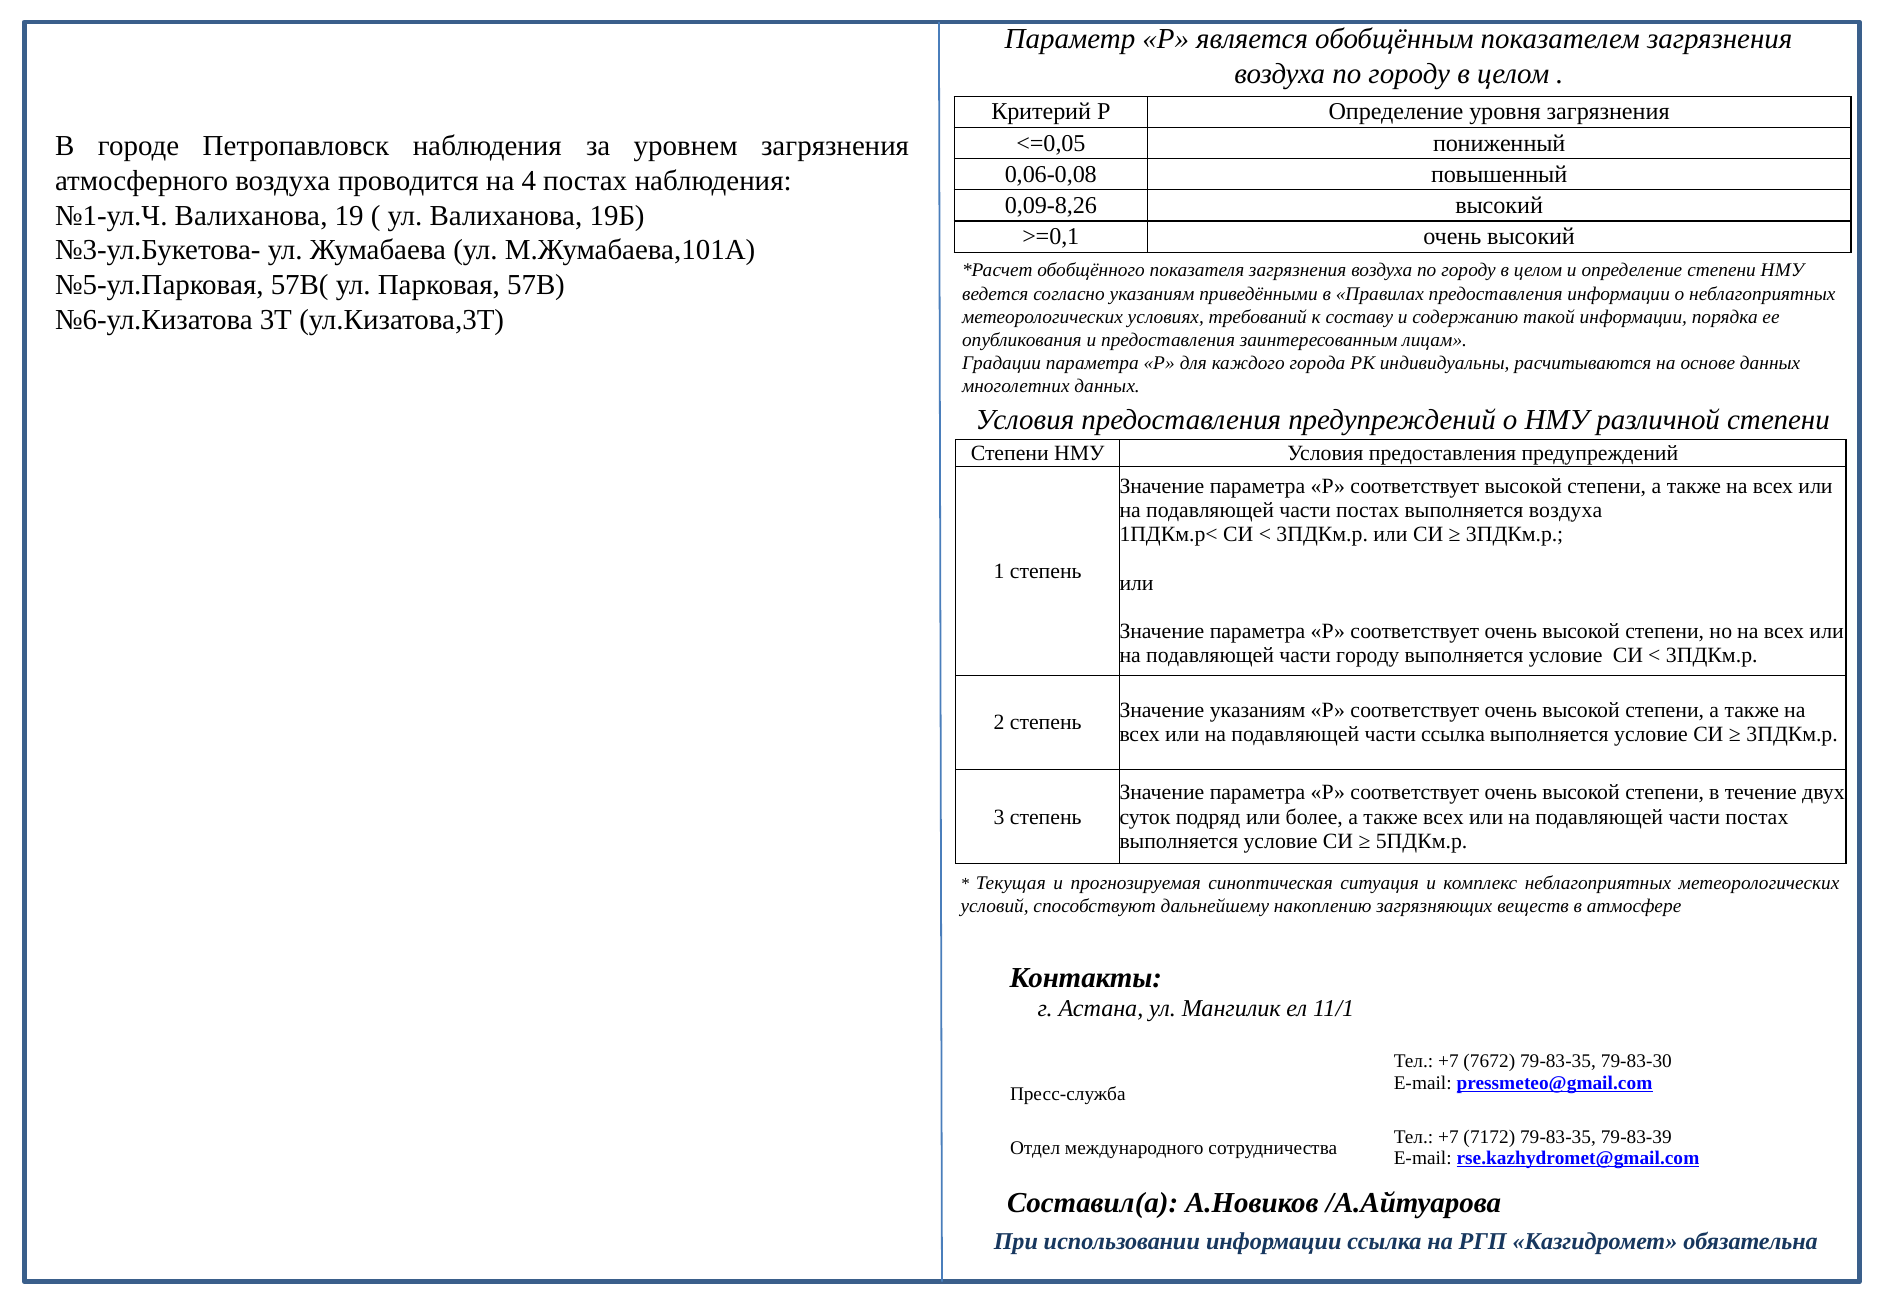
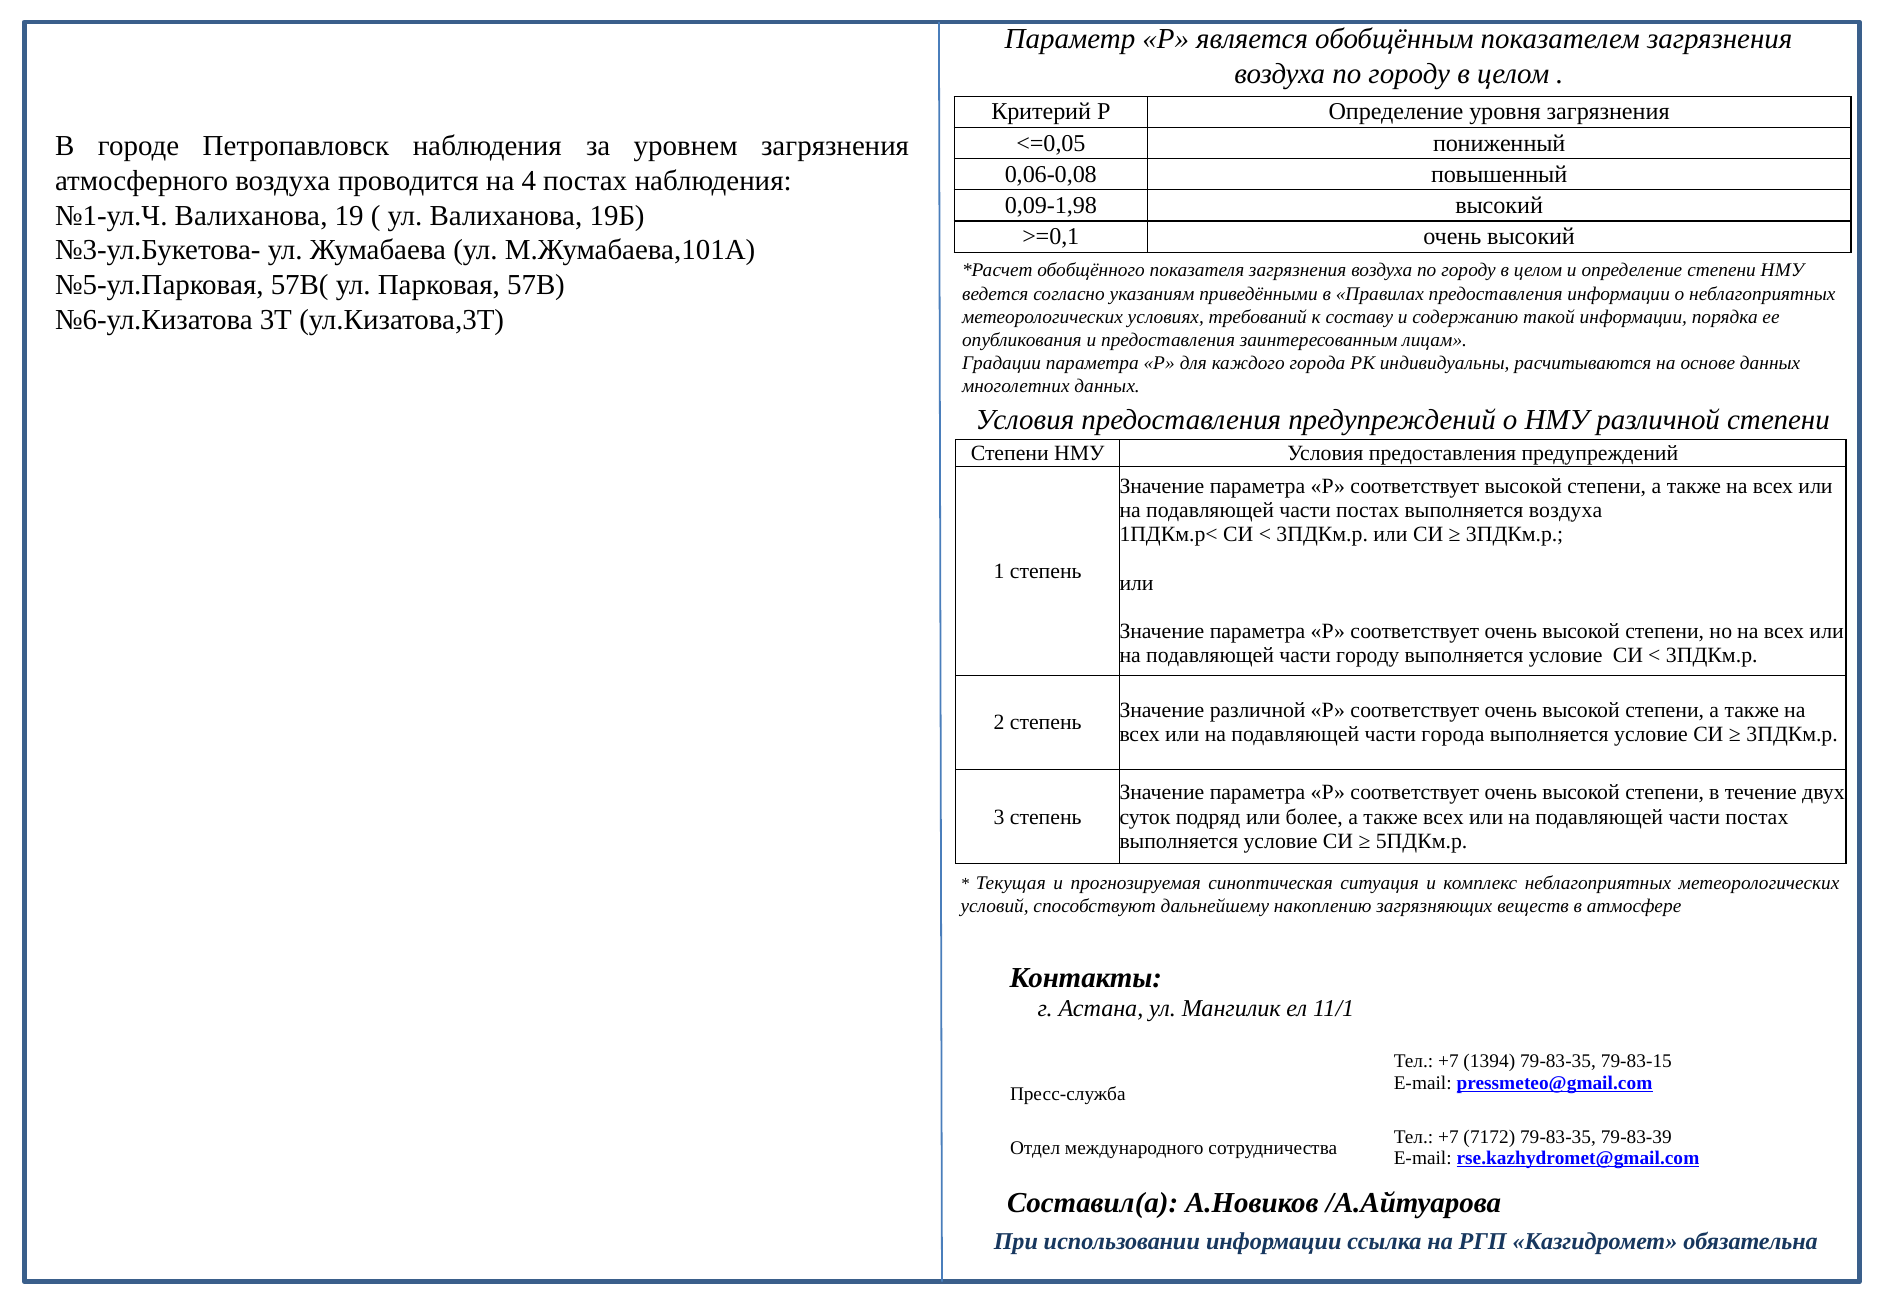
0,09-8,26: 0,09-8,26 -> 0,09-1,98 (1051, 205)
Значение указаниям: указаниям -> различной (1258, 711)
части ссылка: ссылка -> города (1453, 735)
7672: 7672 -> 1394 (1489, 1062)
79-83-30: 79-83-30 -> 79-83-15 (1636, 1062)
